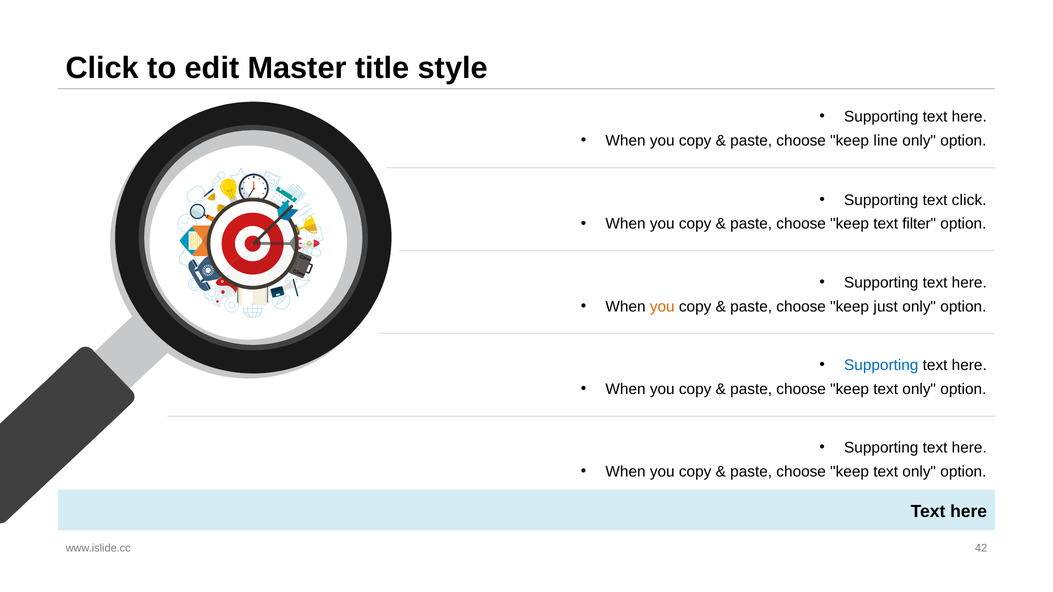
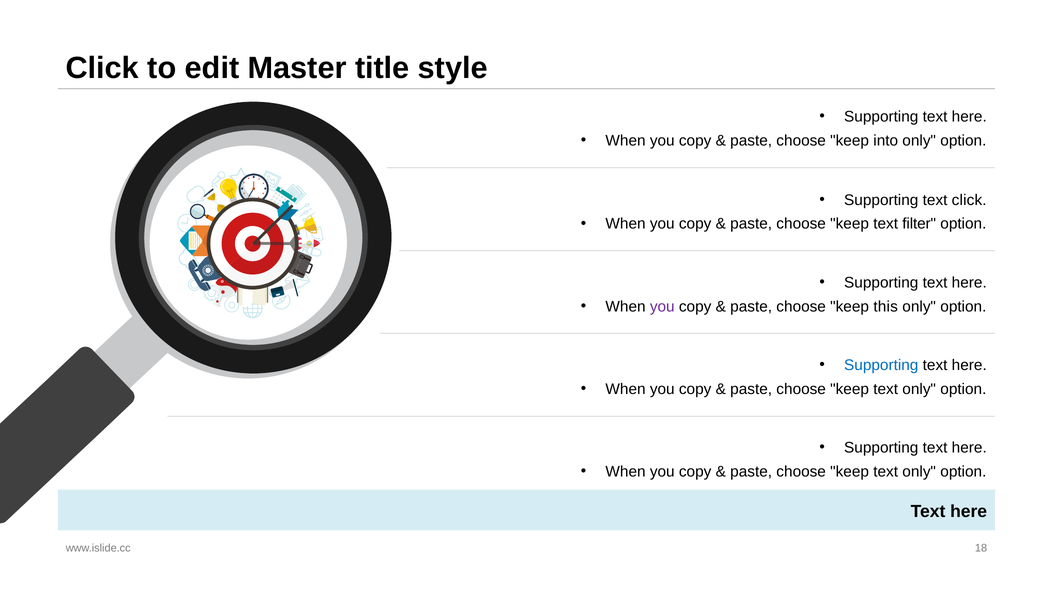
line: line -> into (886, 141)
you colour: orange -> purple (662, 307)
just: just -> this (886, 307)
42: 42 -> 18 (981, 549)
